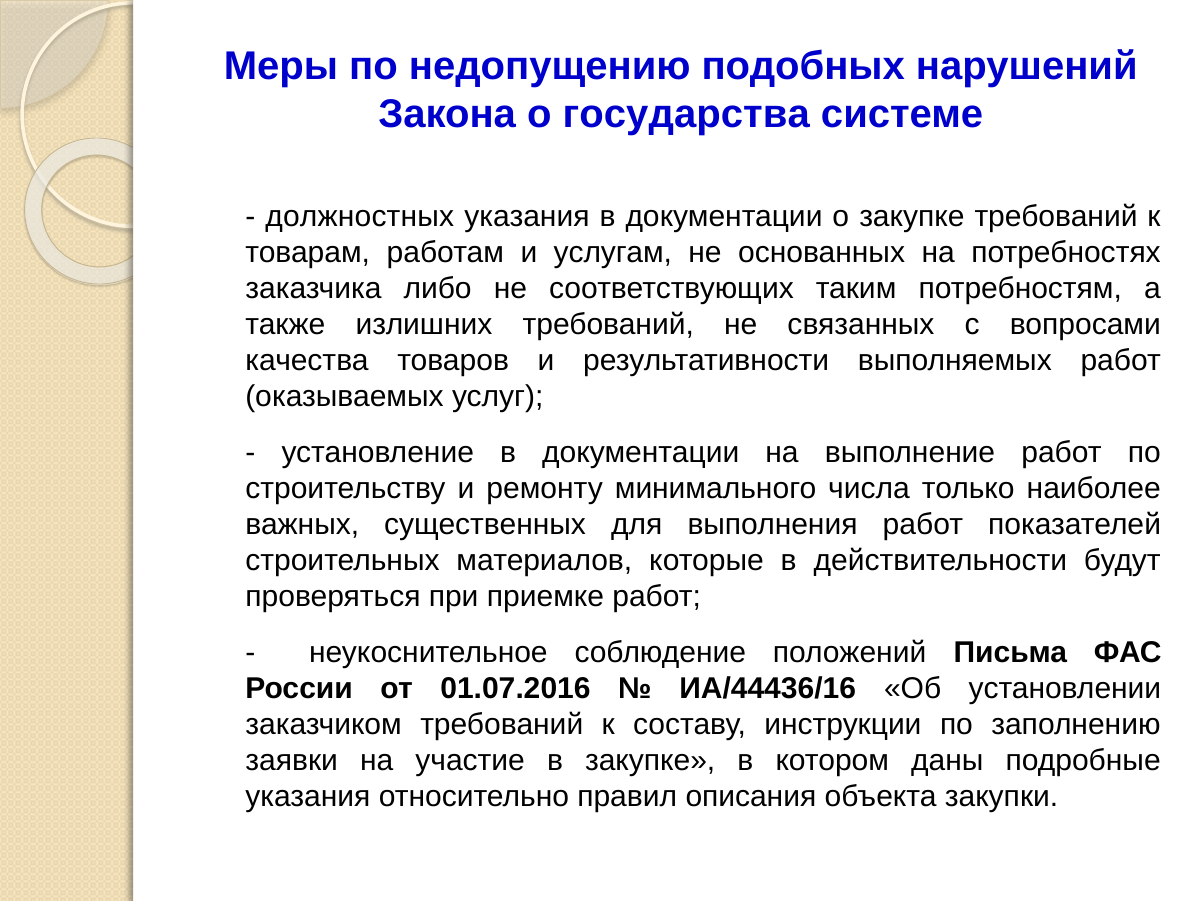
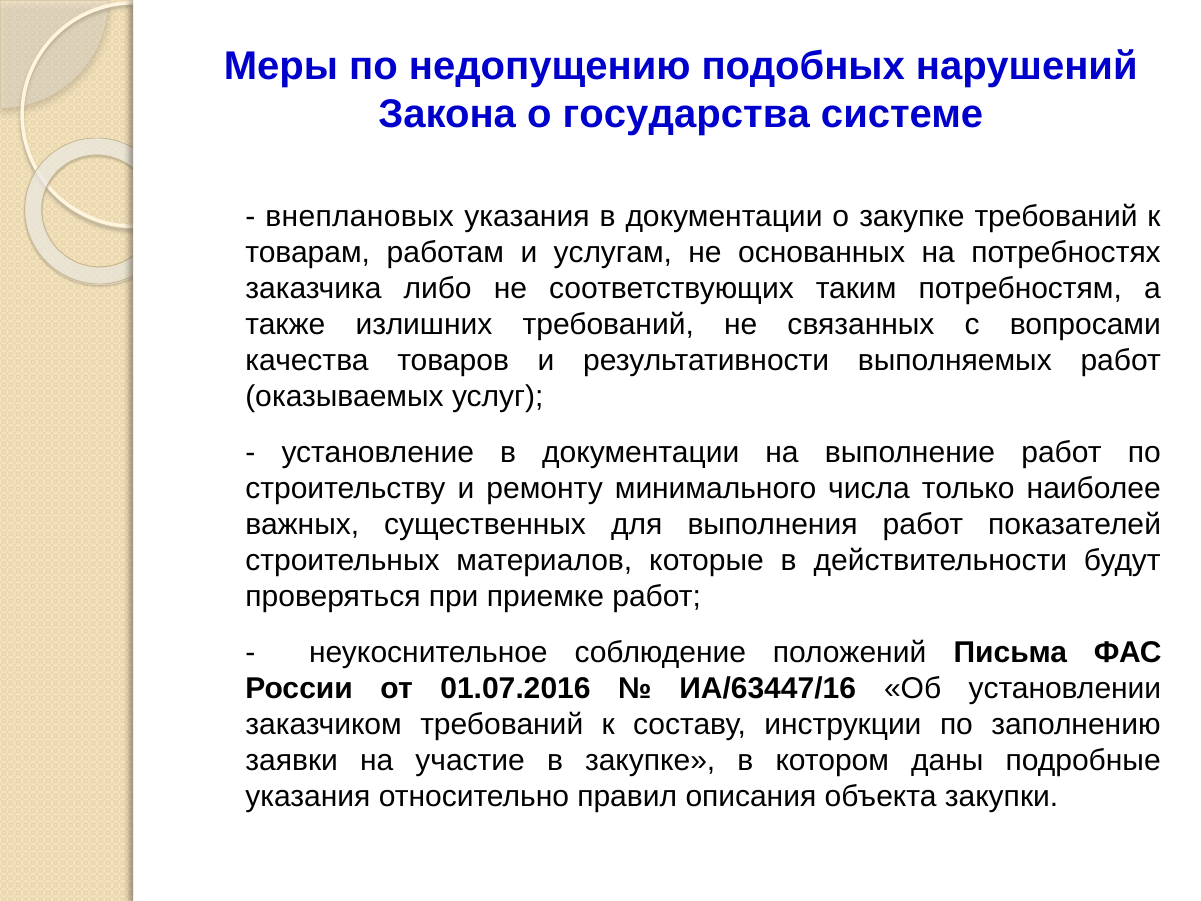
должностных: должностных -> внеплановых (360, 216)
ИА/44436/16: ИА/44436/16 -> ИА/63447/16 (768, 689)
